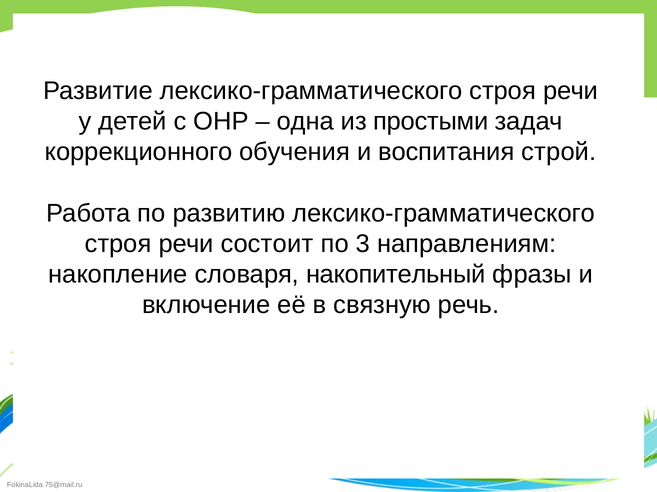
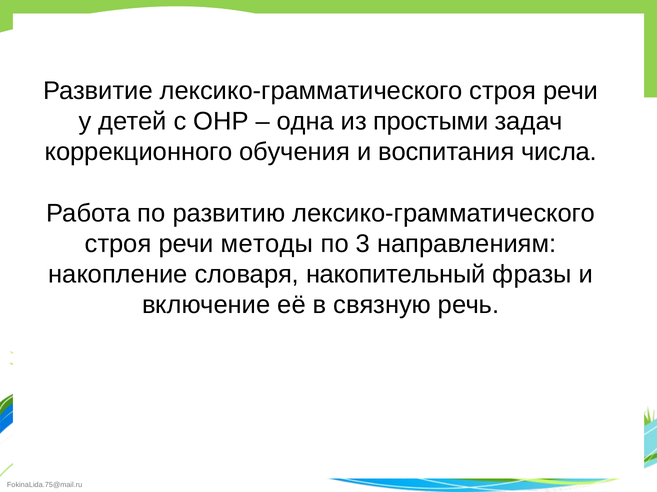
строй: строй -> числа (559, 152)
состоит: состоит -> методы (267, 244)
